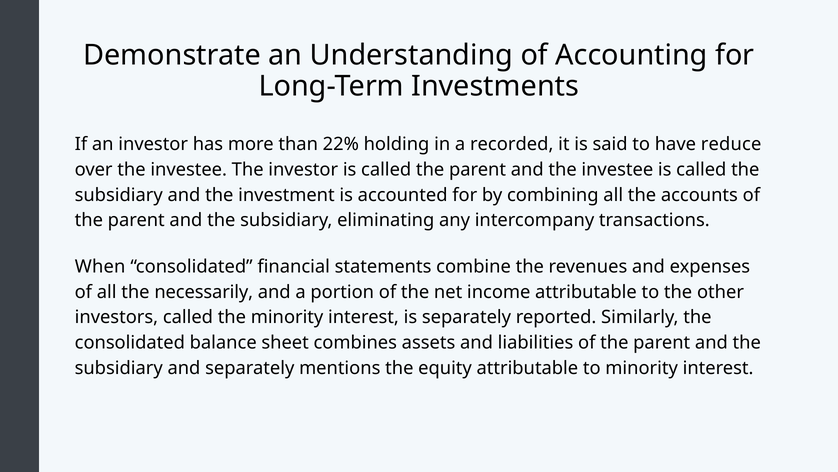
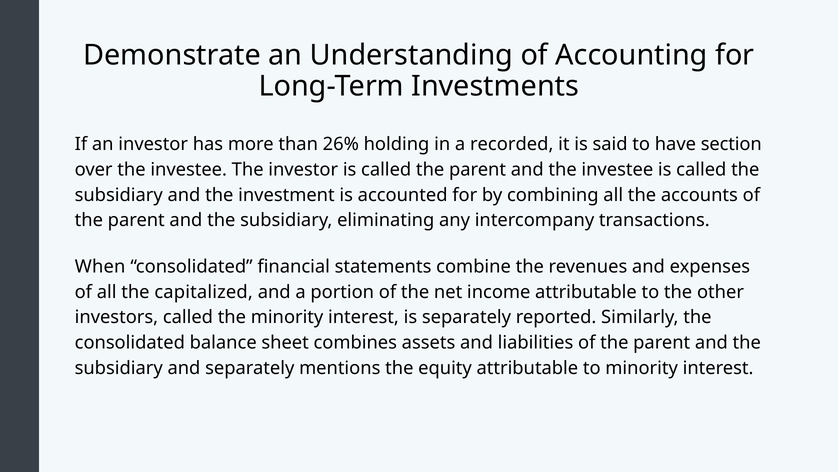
22%: 22% -> 26% (341, 144)
reduce: reduce -> section (731, 144)
necessarily: necessarily -> capitalized (204, 292)
